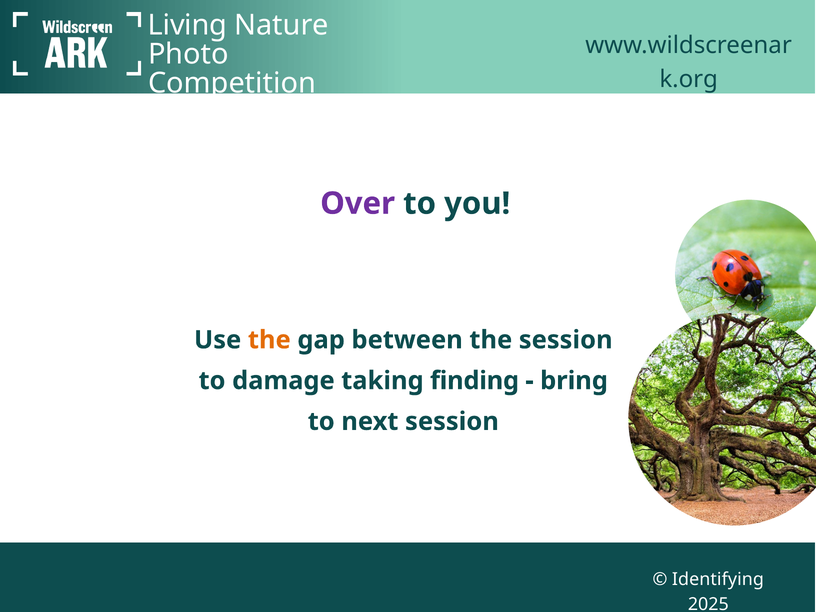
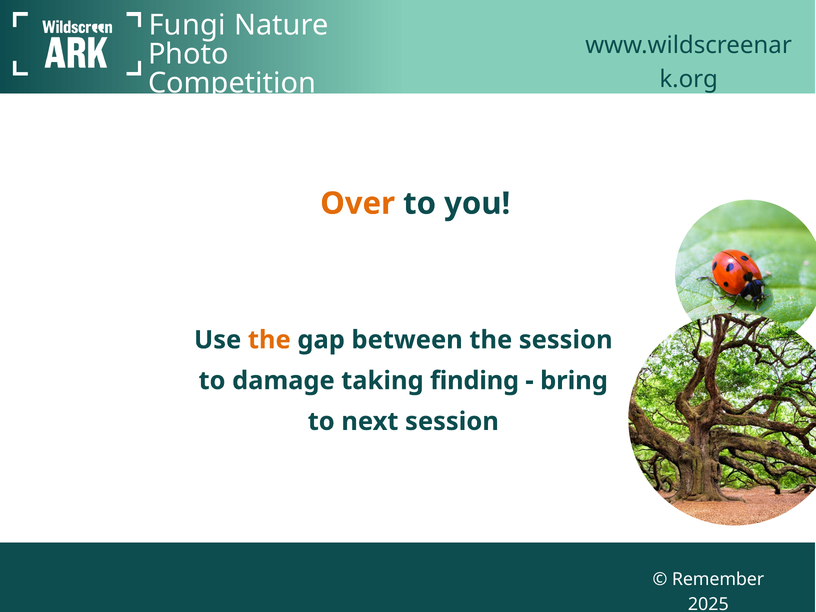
Living: Living -> Fungi (187, 25)
Over colour: purple -> orange (358, 204)
Identifying: Identifying -> Remember (718, 579)
